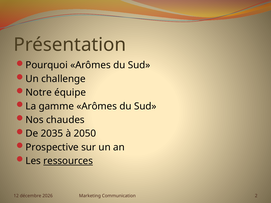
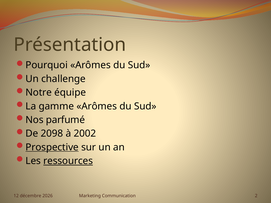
chaudes: chaudes -> parfumé (65, 120)
2035: 2035 -> 2098 (52, 134)
2050: 2050 -> 2002 (85, 134)
Prospective underline: none -> present (52, 147)
